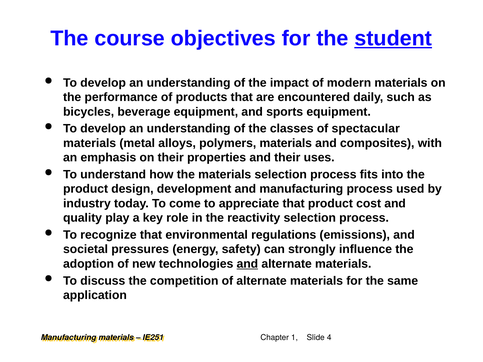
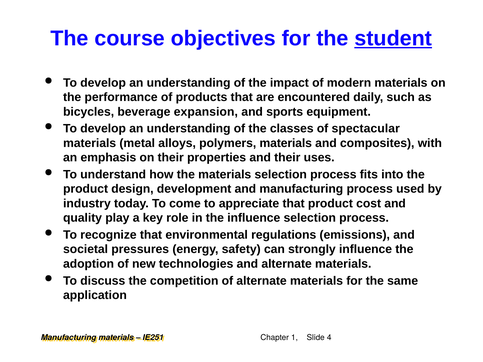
beverage equipment: equipment -> expansion (206, 112)
the reactivity: reactivity -> influence (254, 218)
and underline: present -> none (247, 264)
